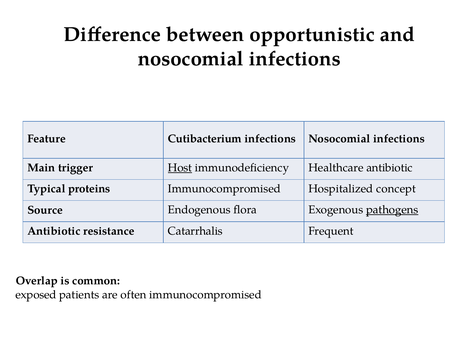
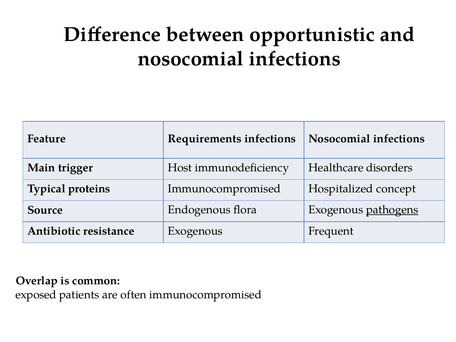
Cutibacterium: Cutibacterium -> Requirements (205, 139)
Host underline: present -> none (180, 168)
Healthcare antibiotic: antibiotic -> disorders (389, 168)
resistance Catarrhalis: Catarrhalis -> Exogenous (195, 231)
